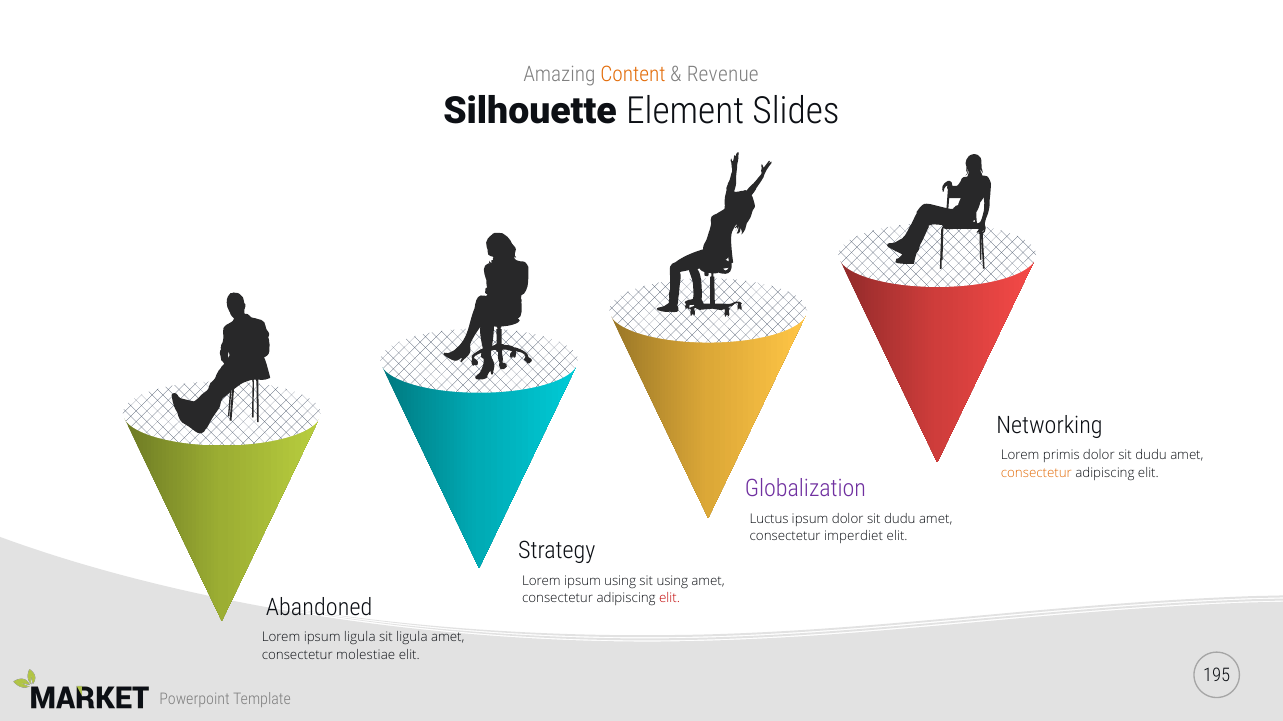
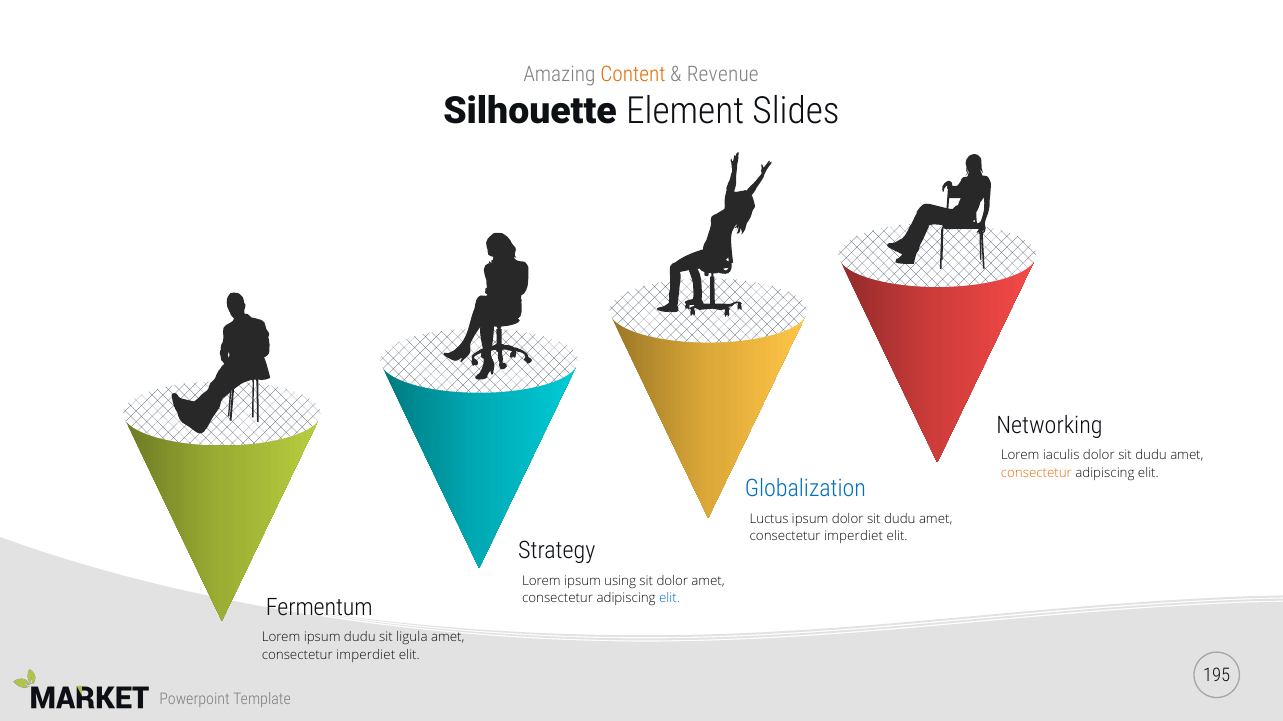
primis: primis -> iaculis (1061, 455)
Globalization colour: purple -> blue (805, 490)
sit using: using -> dolor (672, 581)
elit colour: red -> blue (670, 599)
Abandoned: Abandoned -> Fermentum (319, 608)
ipsum ligula: ligula -> dudu (360, 638)
molestiae: molestiae -> imperdiet (366, 656)
